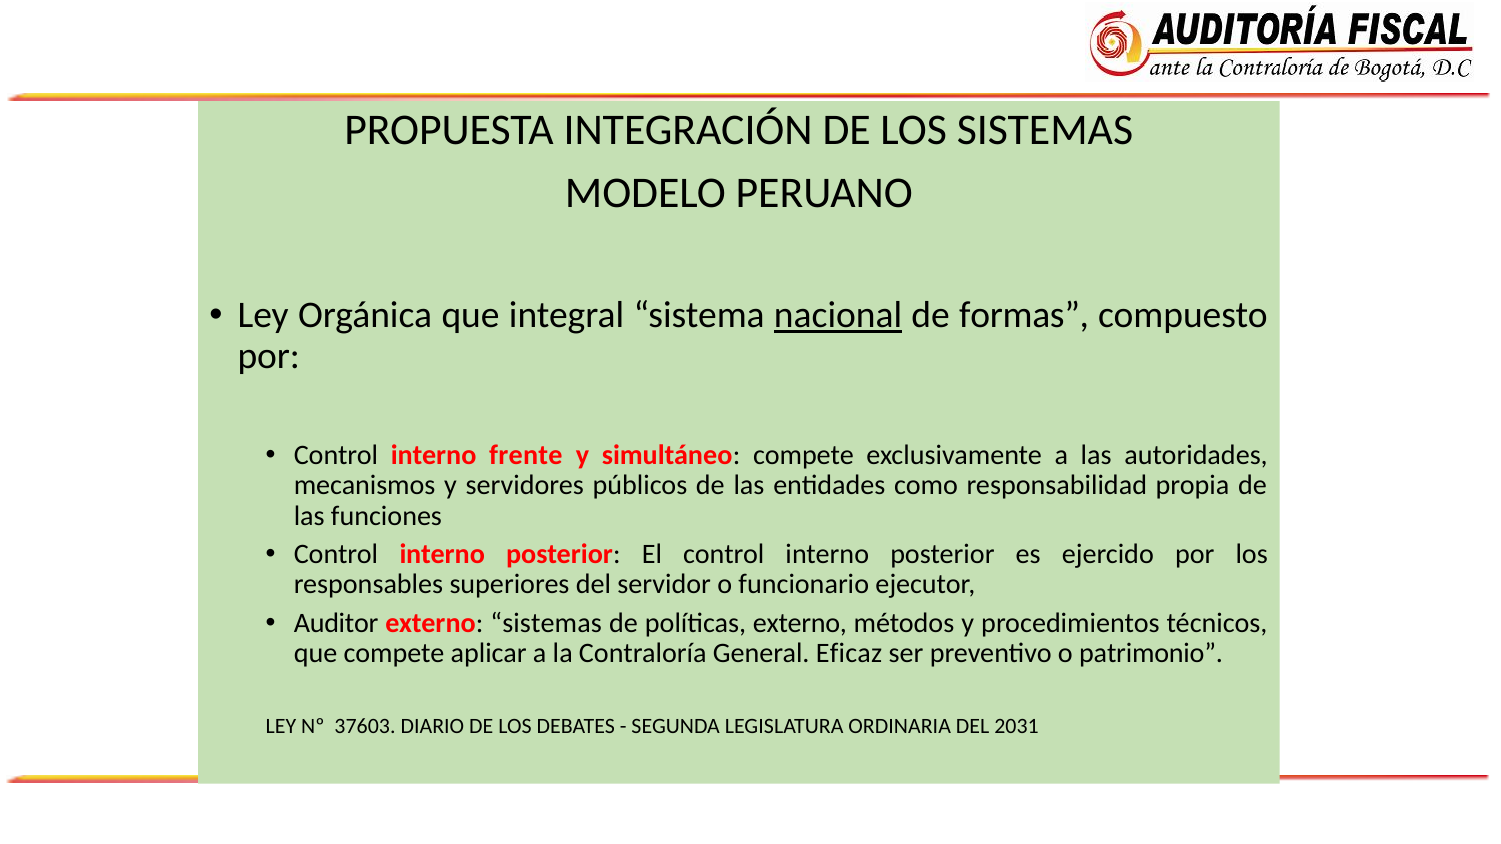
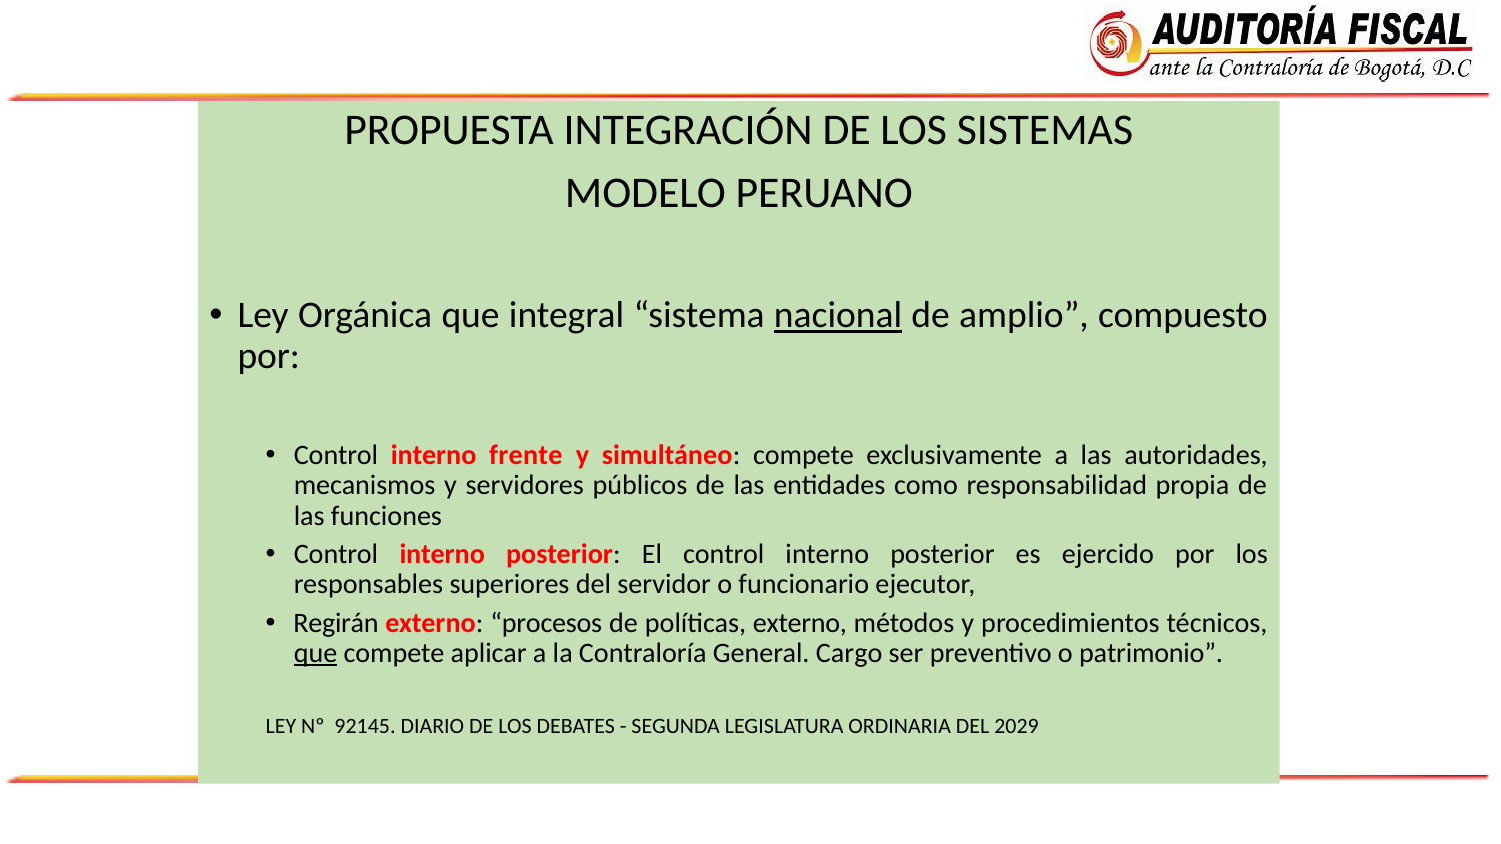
formas: formas -> amplio (1024, 315)
Auditor: Auditor -> Regirán (336, 623)
externo sistemas: sistemas -> procesos (546, 623)
que underline: none -> present (316, 653)
Eficaz: Eficaz -> Cargo (849, 653)
37603: 37603 -> 92145 (365, 727)
2031: 2031 -> 2029 (1017, 727)
